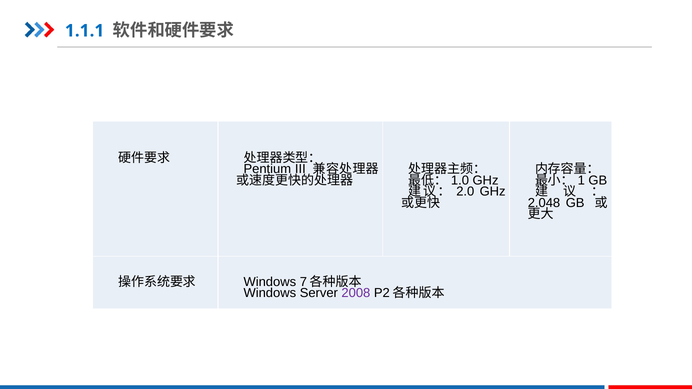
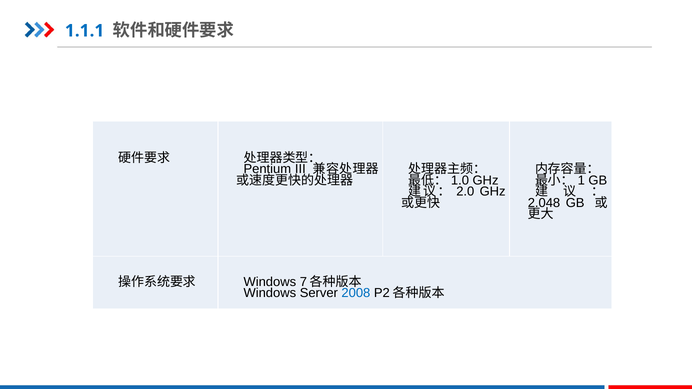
2008 colour: purple -> blue (356, 293)
